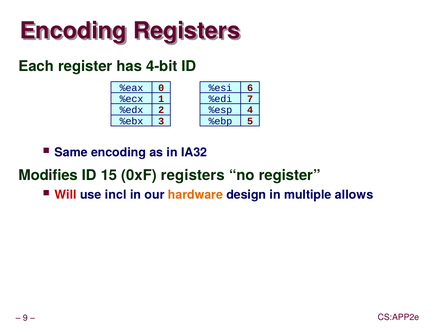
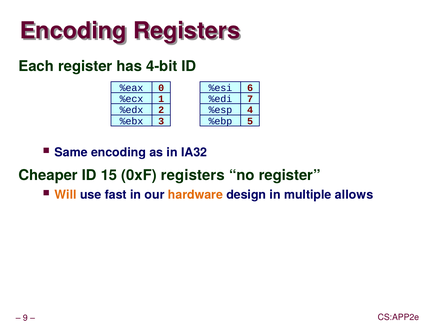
Modifies: Modifies -> Cheaper (48, 175)
Will colour: red -> orange (66, 195)
incl: incl -> fast (116, 195)
